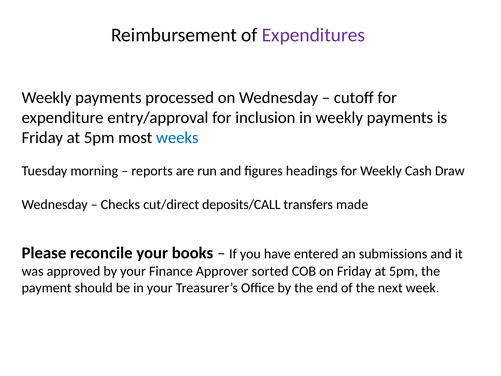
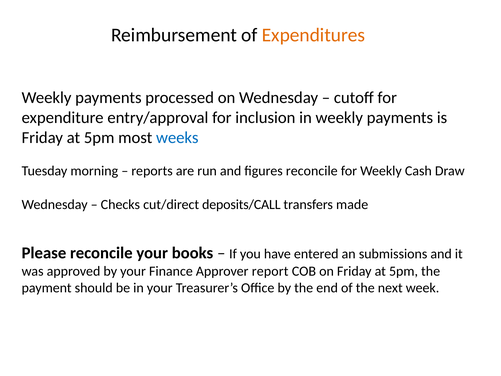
Expenditures colour: purple -> orange (313, 35)
figures headings: headings -> reconcile (312, 171)
sorted: sorted -> report (270, 271)
